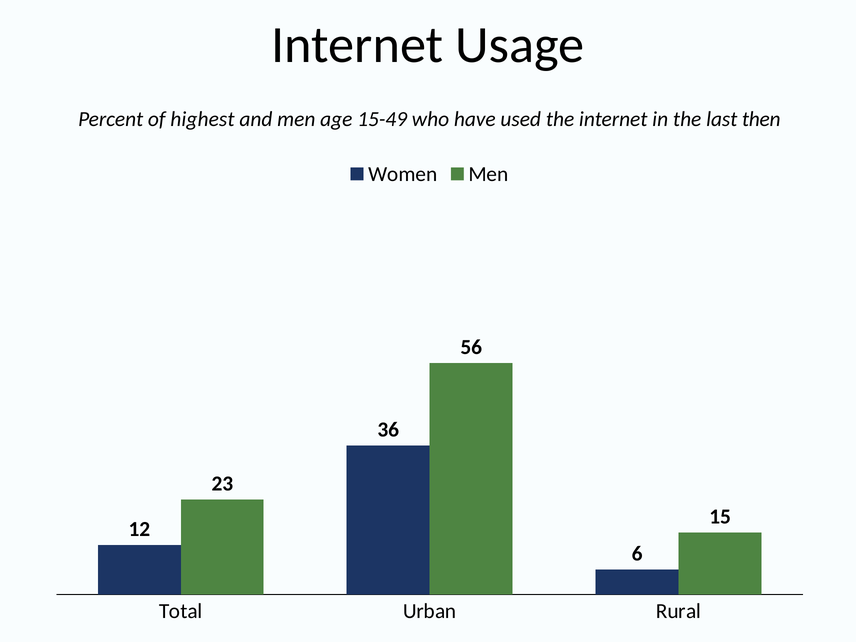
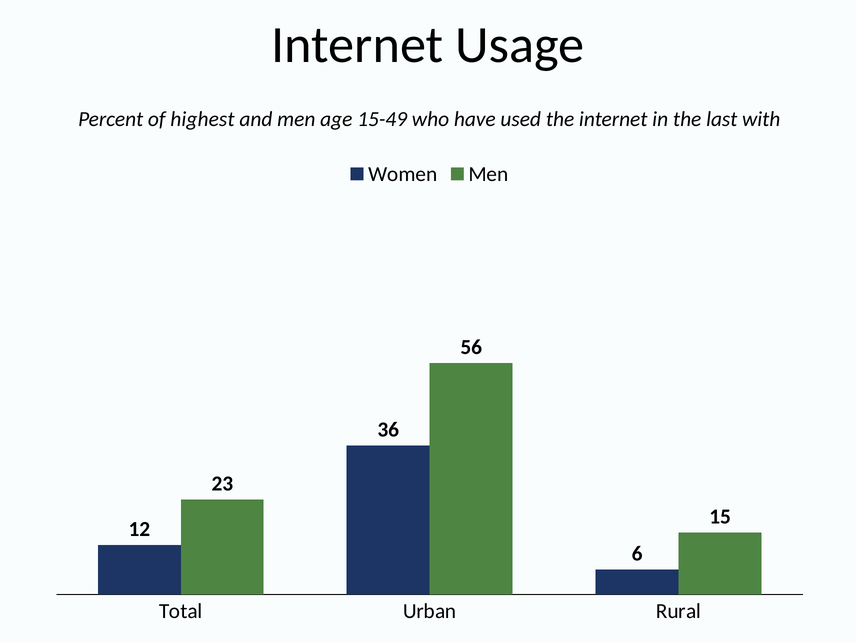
then: then -> with (761, 119)
